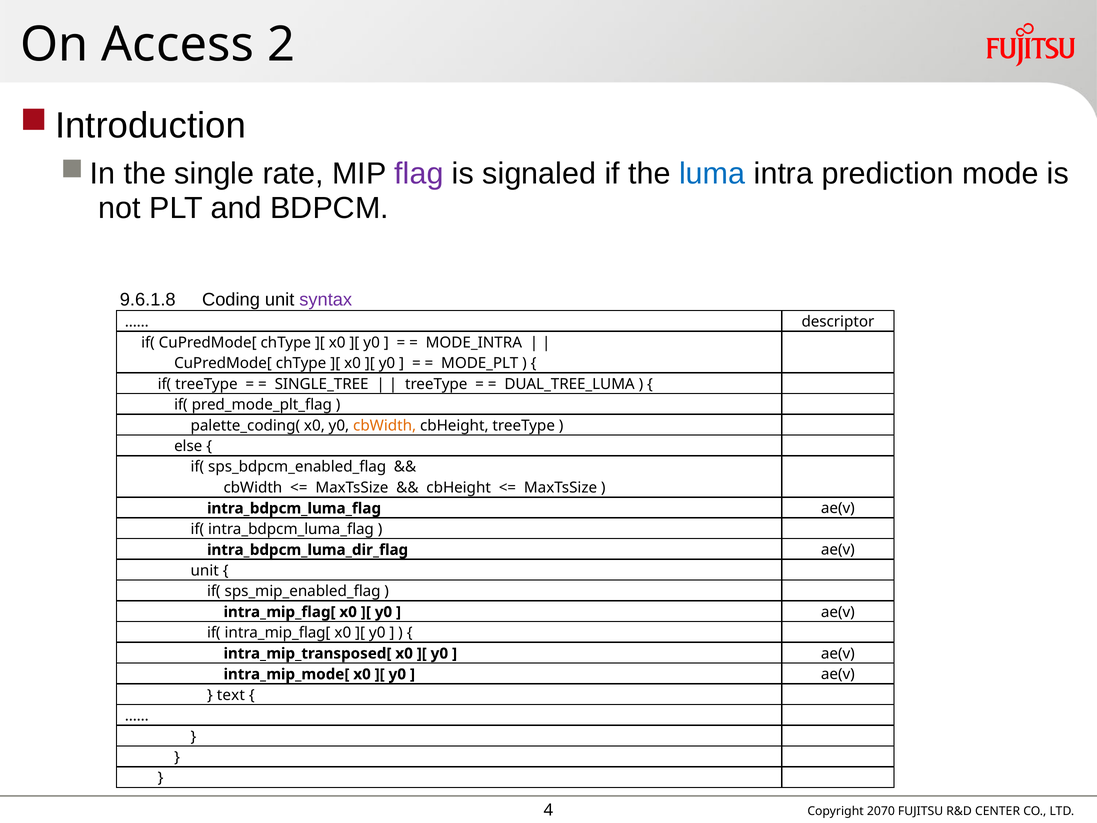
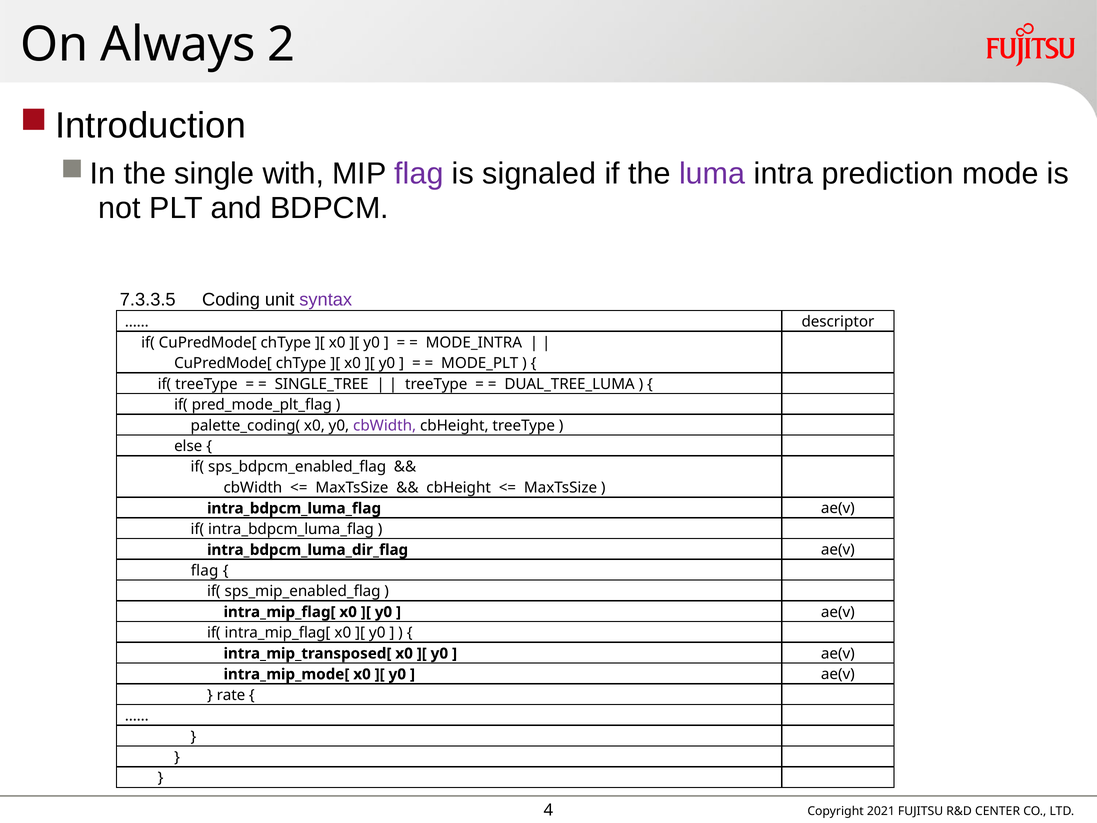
Access: Access -> Always (178, 45)
rate: rate -> with (293, 174)
luma colour: blue -> purple (712, 174)
9.6.1.8: 9.6.1.8 -> 7.3.3.5 (148, 299)
cbWidth colour: orange -> purple (385, 425)
unit: unit -> flag (205, 570)
text: text -> rate (231, 695)
2070: 2070 -> 2021 (881, 811)
